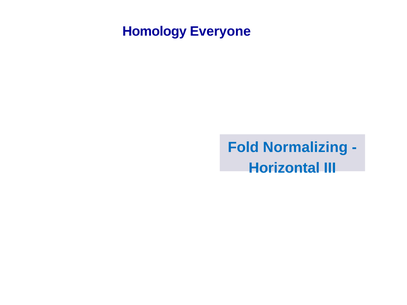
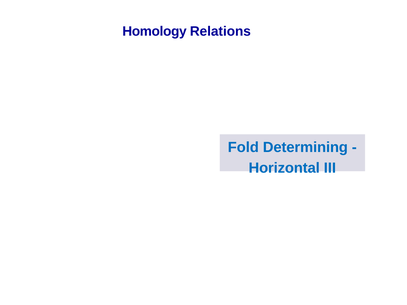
Everyone: Everyone -> Relations (220, 31)
Normalizing: Normalizing -> Determining (305, 147)
